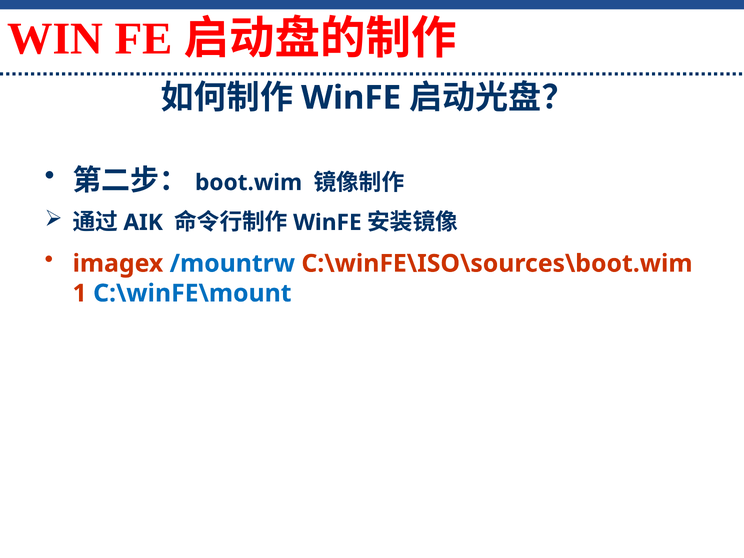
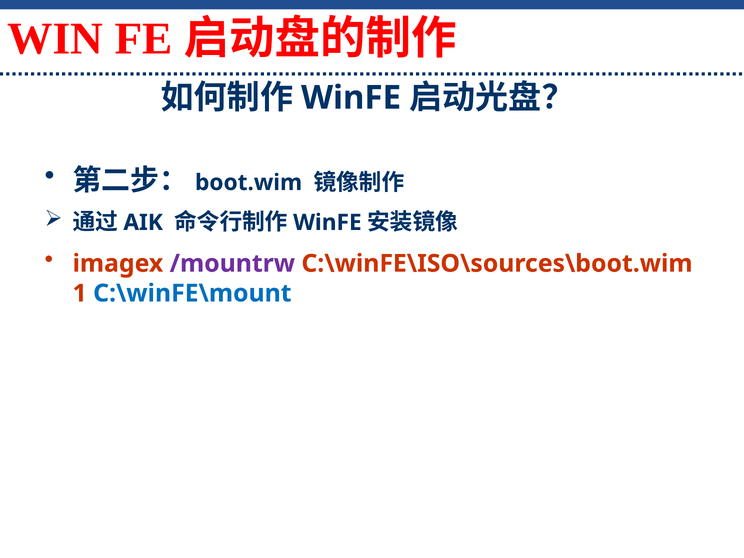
/mountrw colour: blue -> purple (232, 264)
